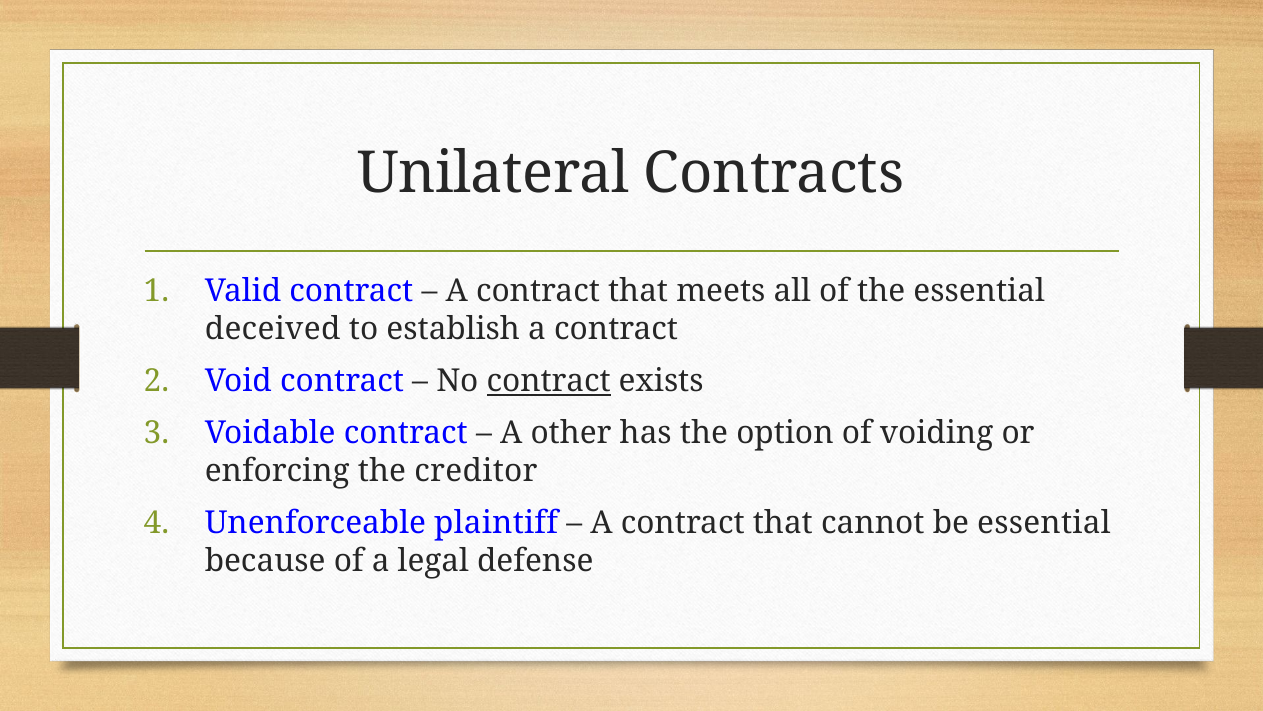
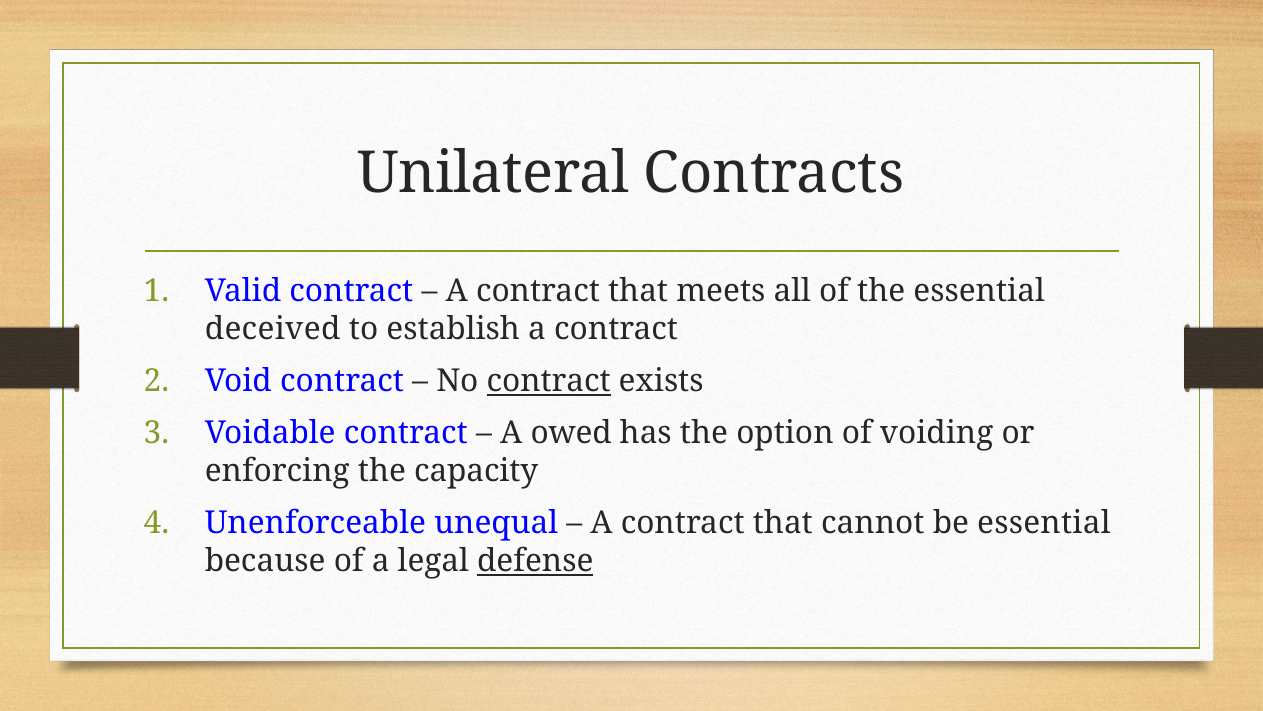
other: other -> owed (571, 433)
creditor: creditor -> capacity (476, 471)
plaintiff: plaintiff -> unequal (496, 523)
defense underline: none -> present (535, 561)
